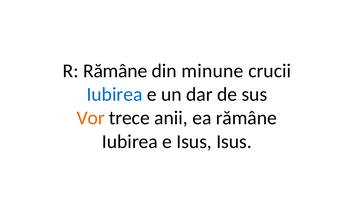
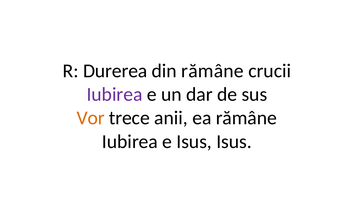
R Rămâne: Rămâne -> Durerea (115, 71)
din minune: minune -> rămâne (212, 71)
Iubirea colour: blue -> purple (115, 94)
